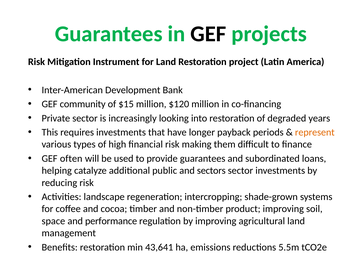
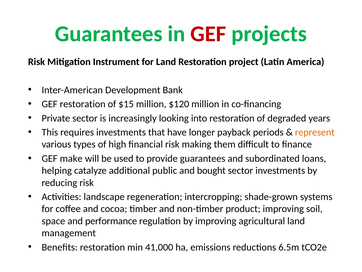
GEF colour: black -> red (208, 34)
GEF community: community -> restoration (83, 104)
often: often -> make (71, 158)
sectors: sectors -> bought (211, 170)
43,641: 43,641 -> 41,000 (159, 247)
5.5m: 5.5m -> 6.5m (289, 247)
